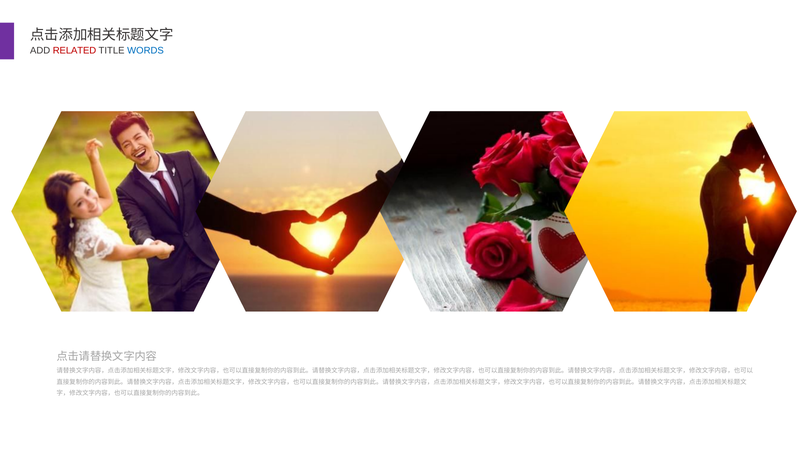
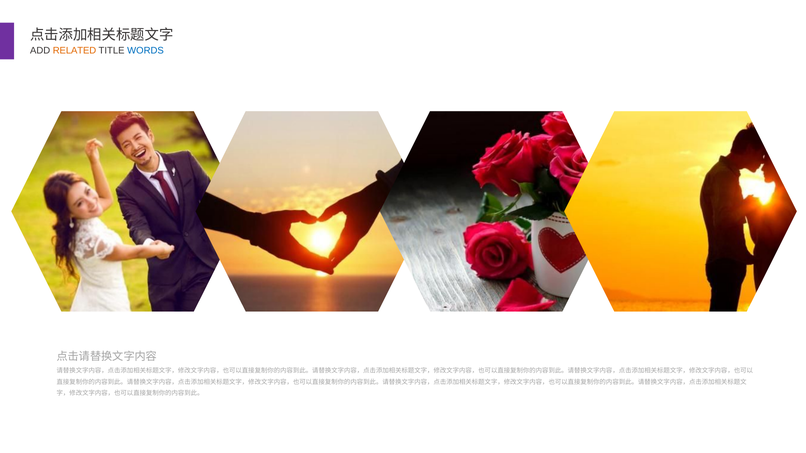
RELATED colour: red -> orange (75, 50)
